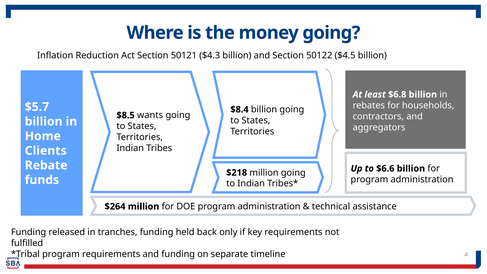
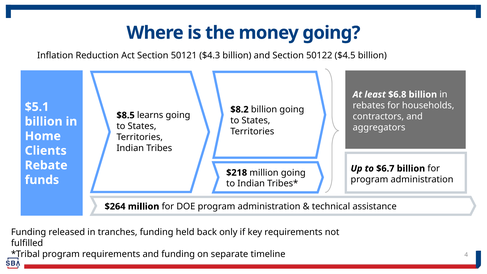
$5.7: $5.7 -> $5.1 (37, 107)
$8.4: $8.4 -> $8.2 (239, 109)
wants: wants -> learns (150, 115)
$6.6: $6.6 -> $6.7 (385, 168)
